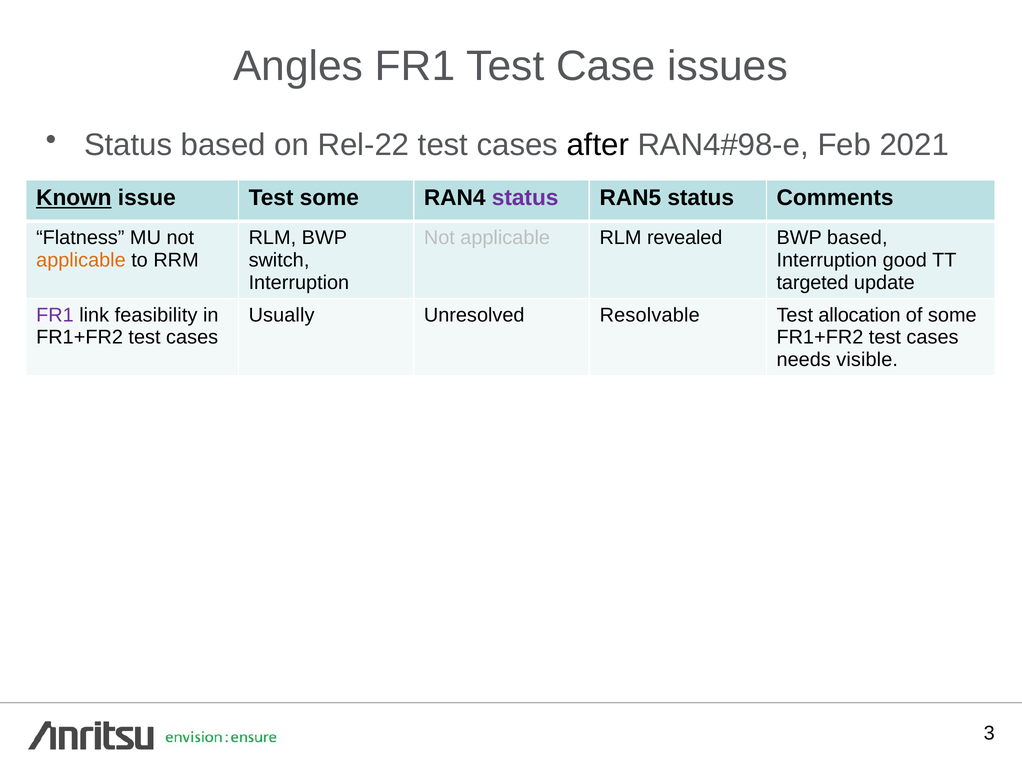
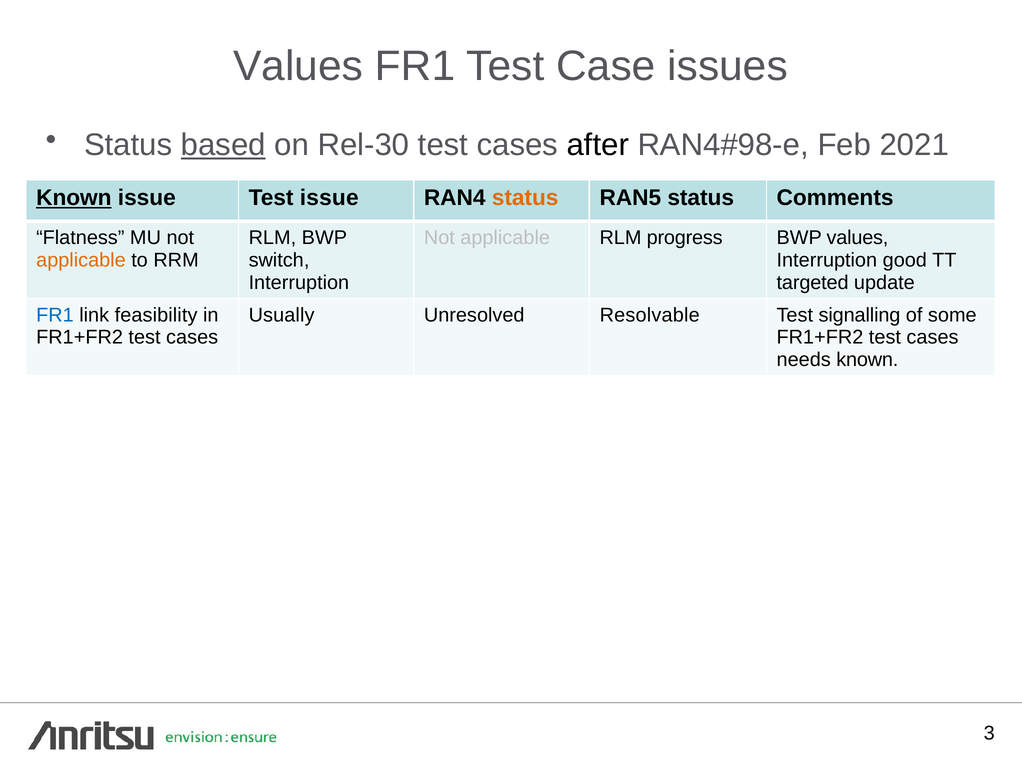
Angles: Angles -> Values (298, 66)
based underline: none -> present (223, 145)
Rel-22: Rel-22 -> Rel-30 (363, 145)
Test some: some -> issue (329, 198)
status colour: purple -> orange (525, 198)
revealed: revealed -> progress (685, 238)
BWP based: based -> values (857, 238)
FR1 colour: purple -> blue (55, 315)
allocation: allocation -> signalling (860, 315)
needs visible: visible -> known (867, 360)
